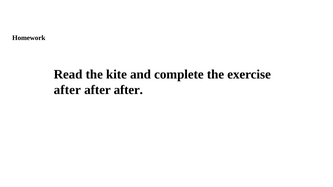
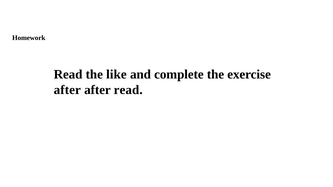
kite: kite -> like (116, 74)
after: after -> read (128, 90)
